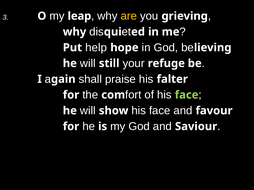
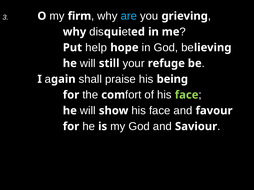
leap: leap -> firm (79, 16)
are colour: yellow -> light blue (129, 16)
falter: falter -> being (172, 79)
